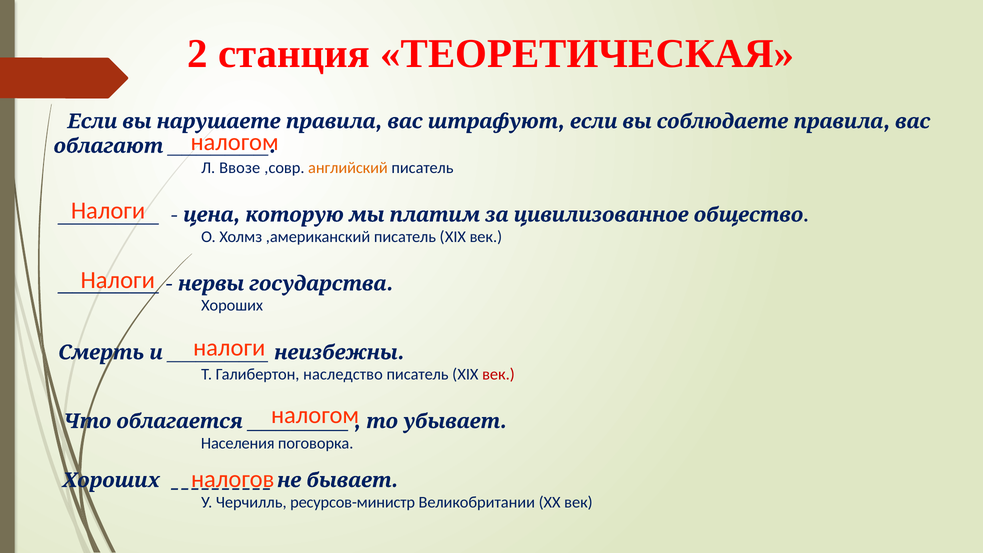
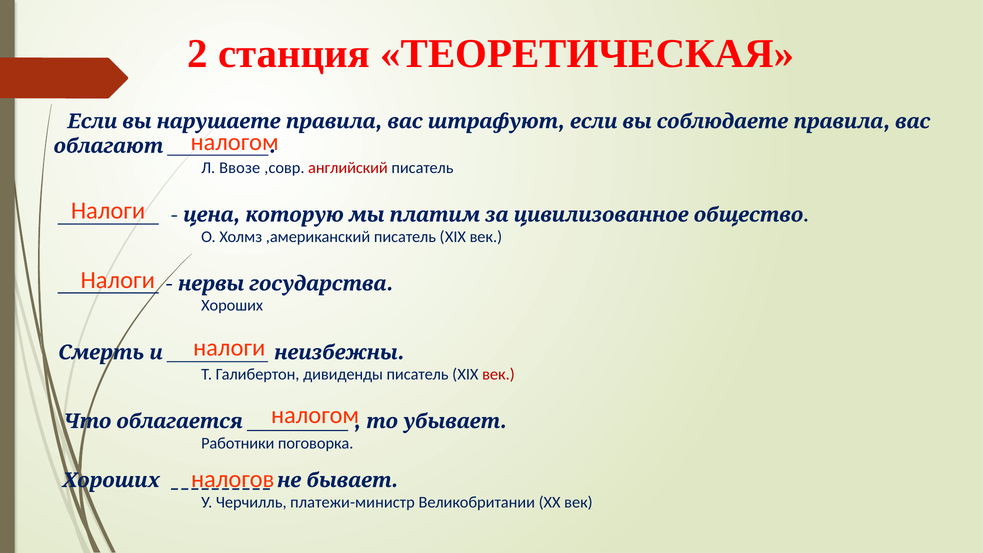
английский colour: orange -> red (348, 168)
наследство: наследство -> дивиденды (343, 374)
Населения: Населения -> Работники (238, 443)
ресурсов-министр: ресурсов-министр -> платежи-министр (353, 502)
